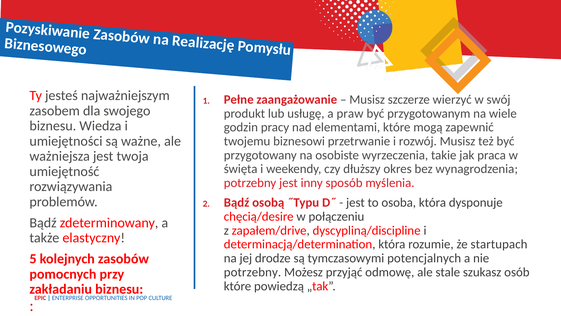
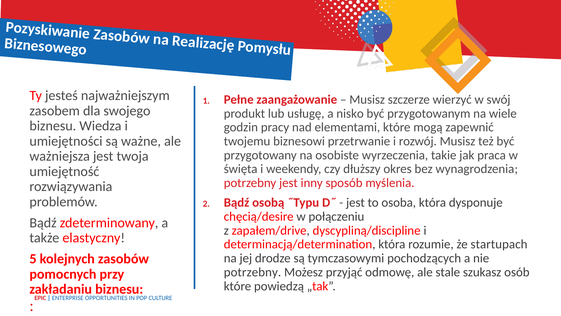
praw: praw -> nisko (350, 113)
potencjalnych: potencjalnych -> pochodzących (424, 258)
